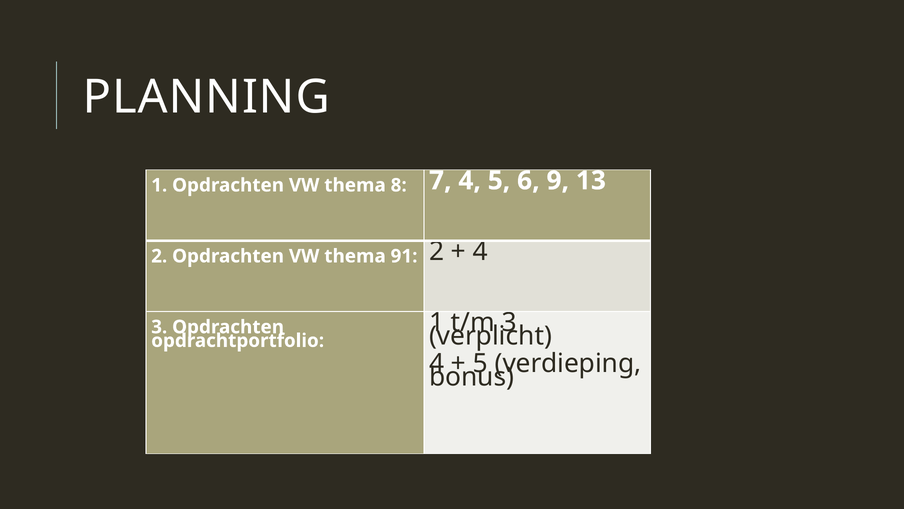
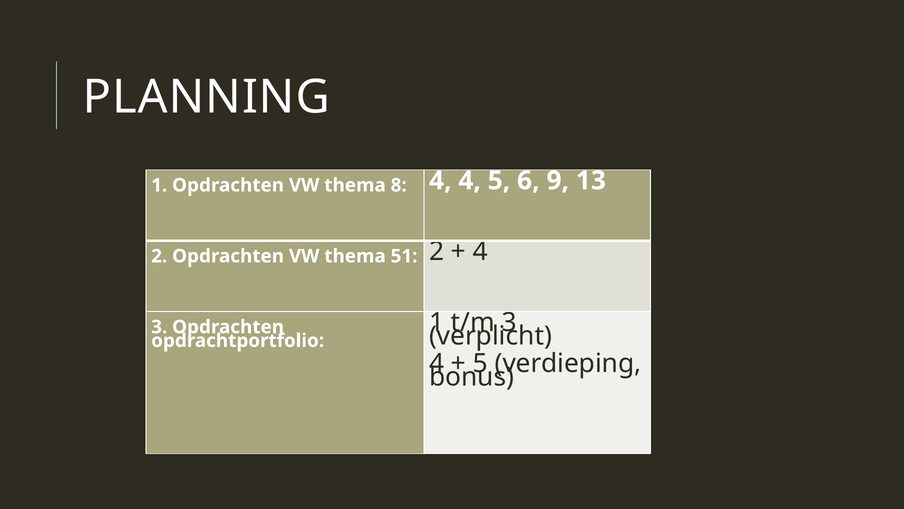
8 7: 7 -> 4 (440, 180)
91: 91 -> 51 (404, 256)
